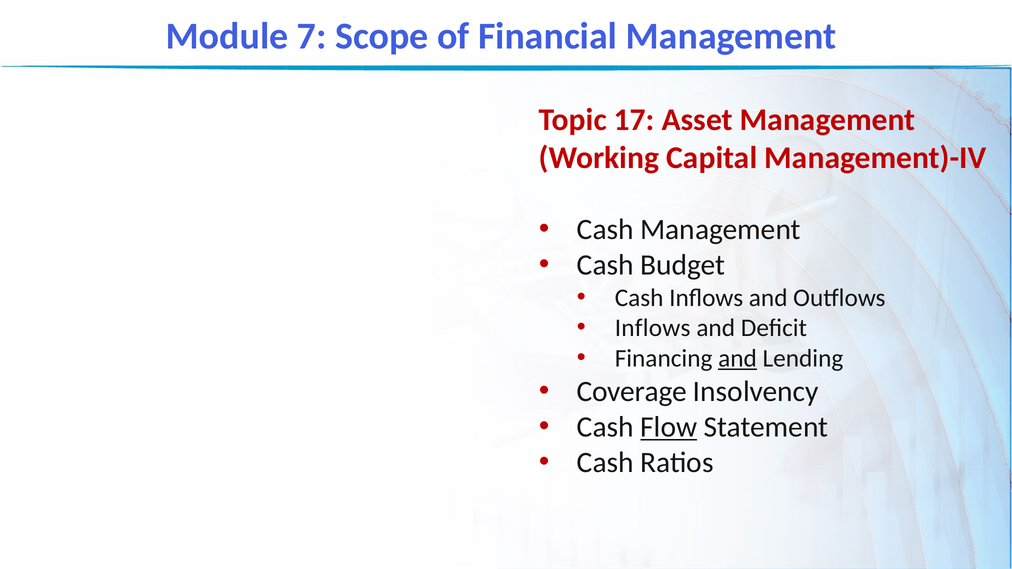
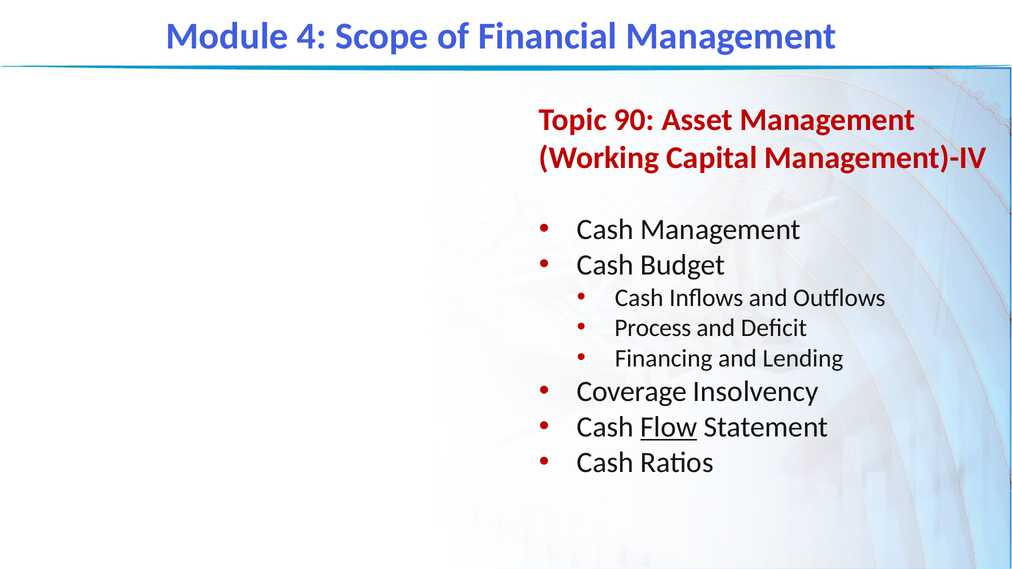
7: 7 -> 4 (312, 36)
17: 17 -> 90 (634, 120)
Inflows: Inflows -> Process (653, 328)
and underline: present -> none (738, 359)
